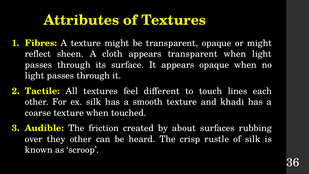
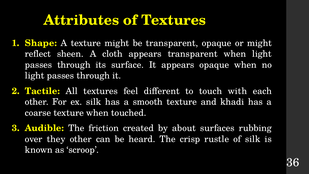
Fibres: Fibres -> Shape (41, 43)
lines: lines -> with (237, 91)
